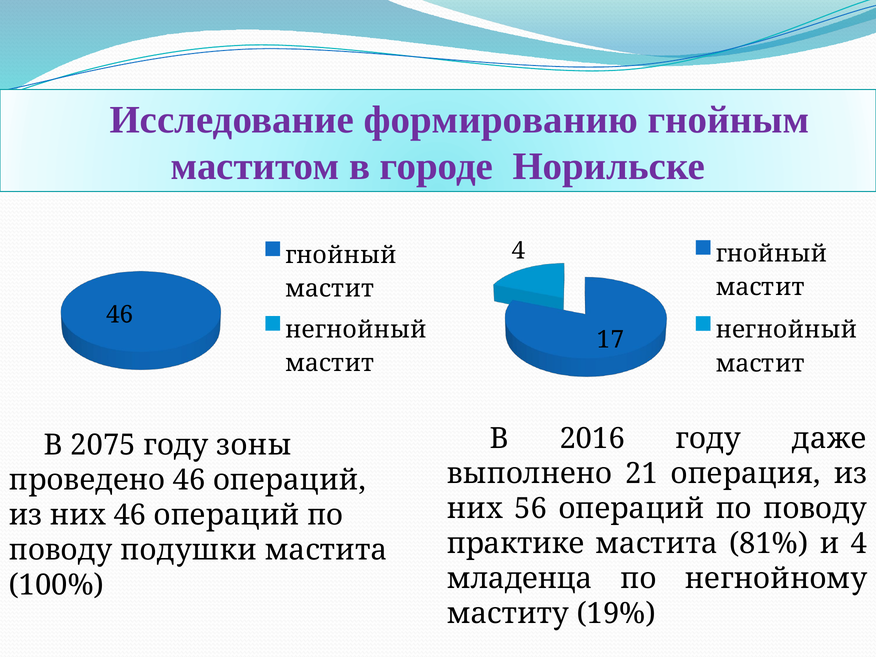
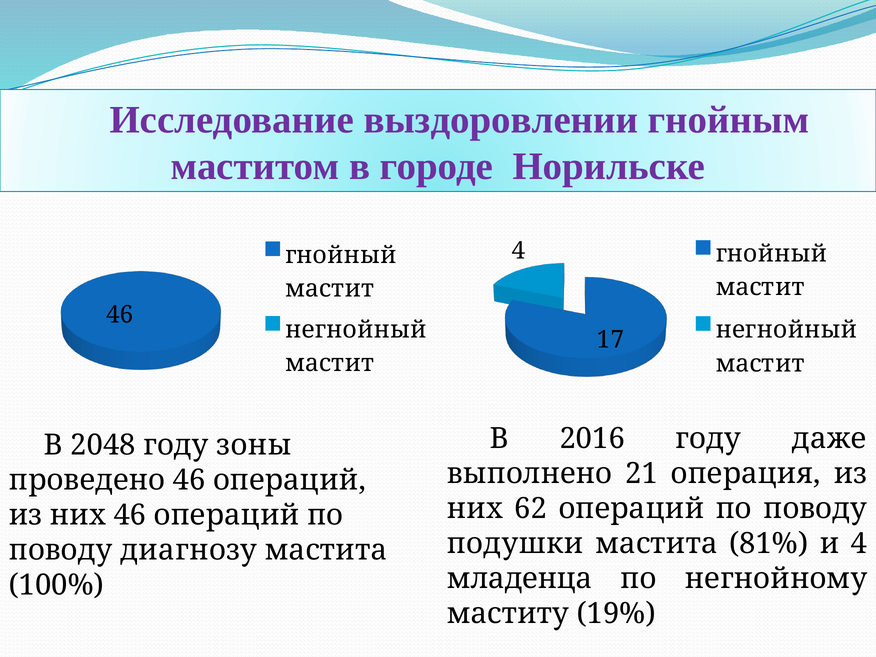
формированию: формированию -> выздоровлении (501, 120)
2075: 2075 -> 2048 (103, 445)
56: 56 -> 62 (531, 509)
практике: практике -> подушки (515, 544)
подушки: подушки -> диагнозу (189, 550)
